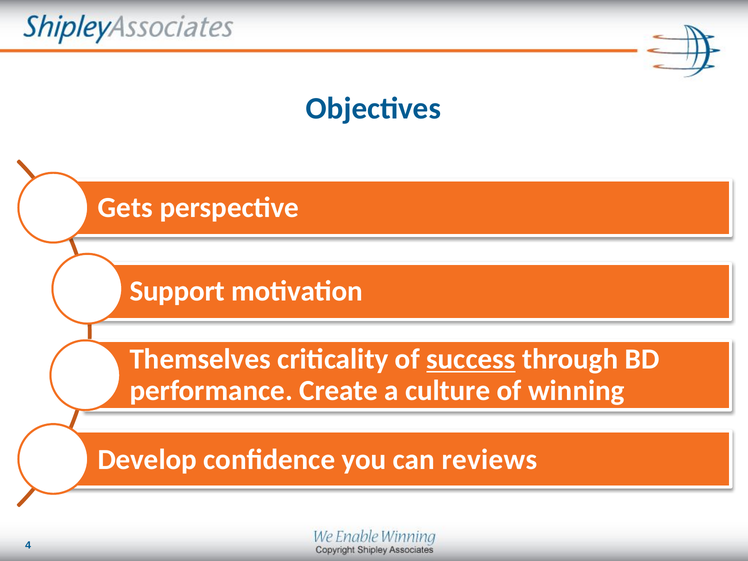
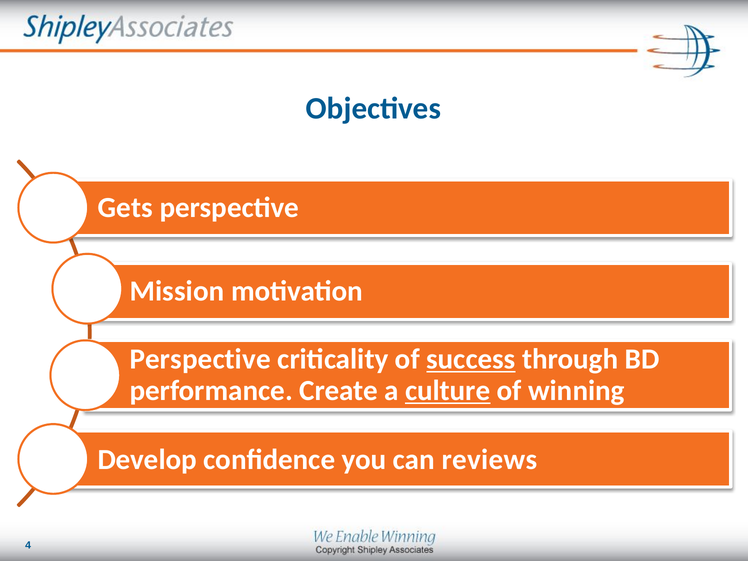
Support: Support -> Mission (177, 291)
Themselves: Themselves -> Perspective (200, 359)
culture underline: none -> present (448, 391)
